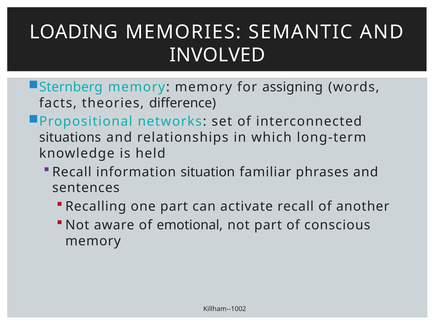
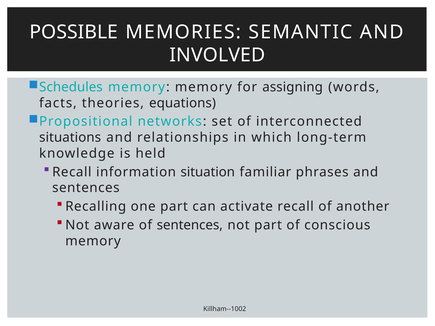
LOADING: LOADING -> POSSIBLE (74, 32)
Sternberg: Sternberg -> Schedules (71, 87)
difference: difference -> equations (183, 103)
of emotional: emotional -> sentences (190, 225)
